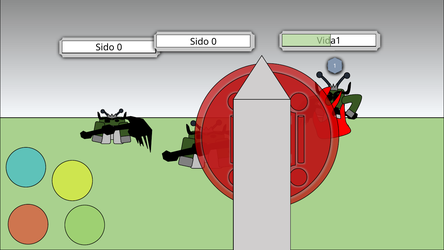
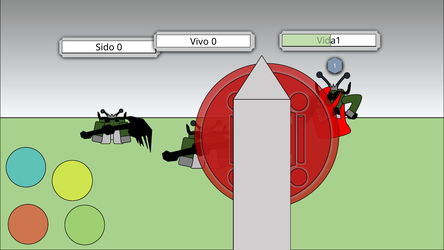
Sido: Sido -> Vivo (199, 42)
